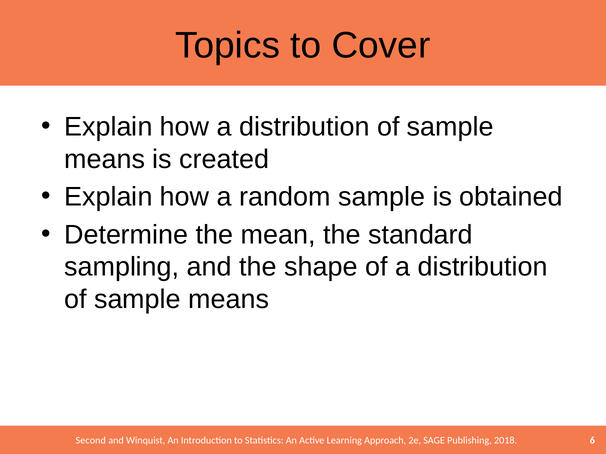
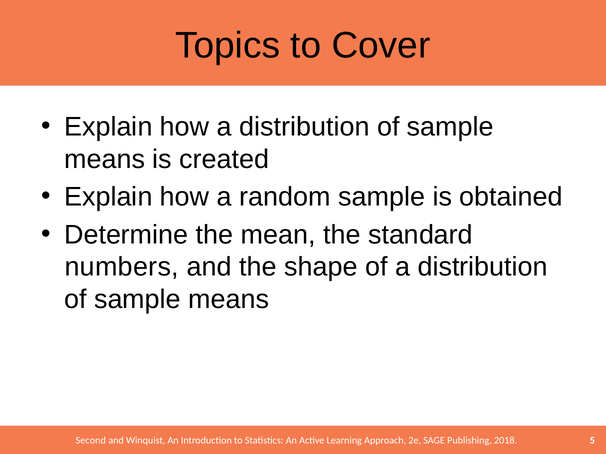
sampling: sampling -> numbers (122, 267)
6: 6 -> 5 (592, 441)
